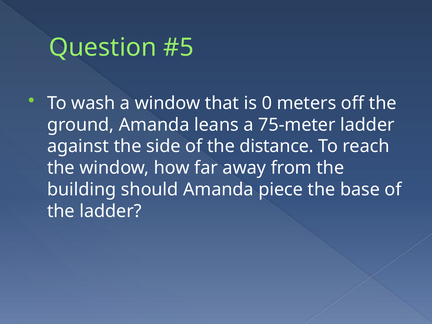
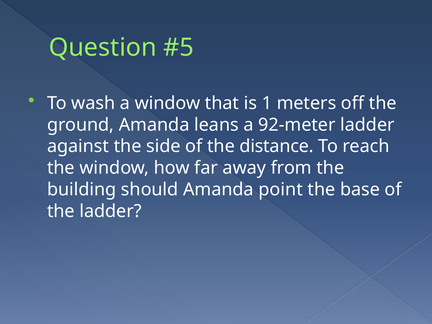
0: 0 -> 1 (267, 103)
75-meter: 75-meter -> 92-meter (297, 125)
piece: piece -> point (281, 190)
